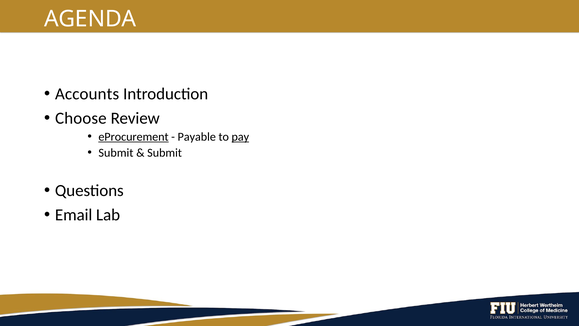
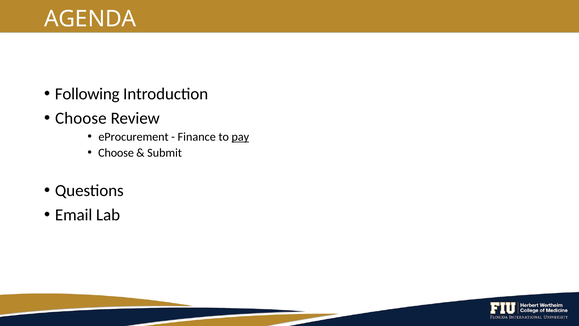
Accounts: Accounts -> Following (87, 94)
eProcurement underline: present -> none (133, 137)
Payable: Payable -> Finance (197, 137)
Submit: Submit -> Choose (116, 153)
